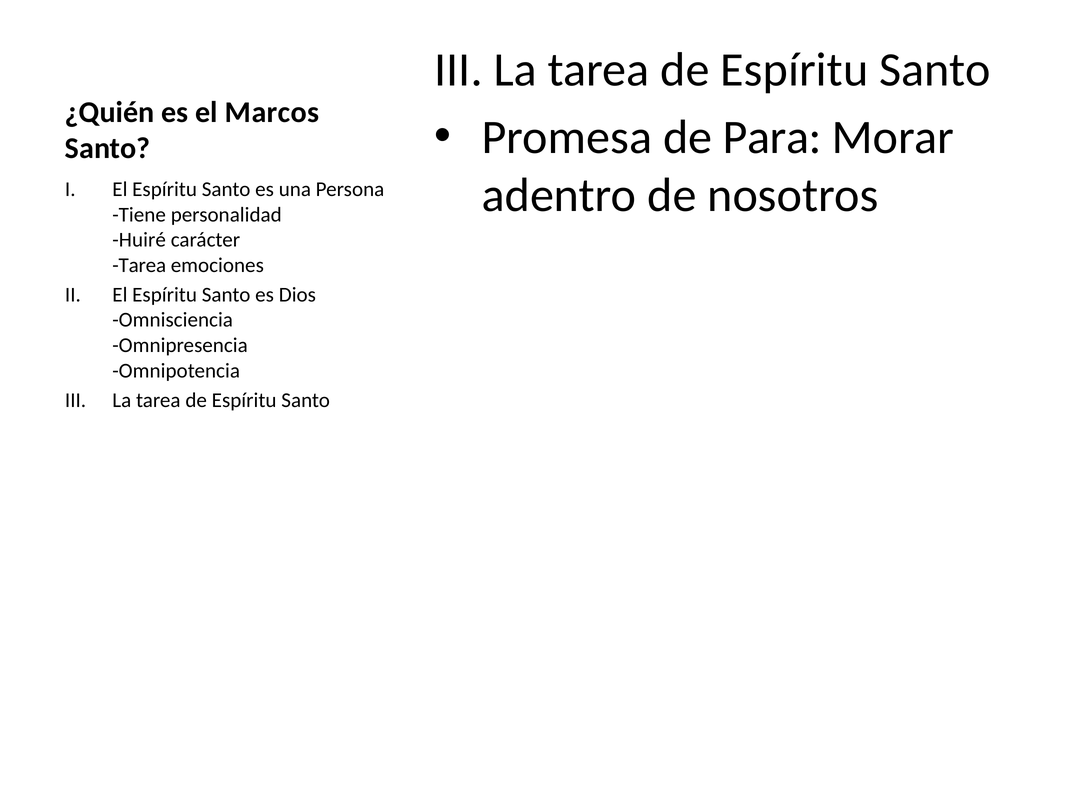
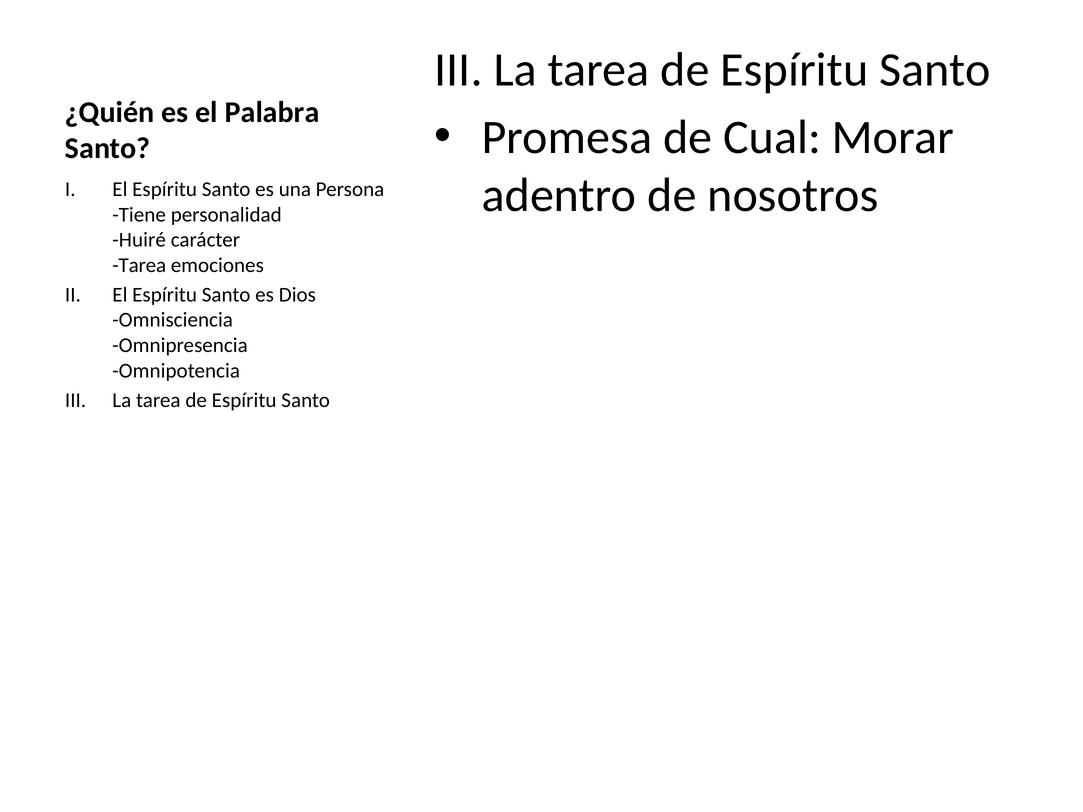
Marcos: Marcos -> Palabra (272, 112)
Para: Para -> Cual (772, 137)
